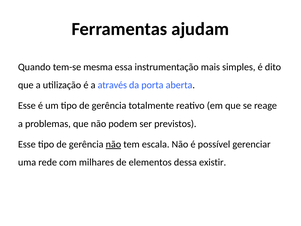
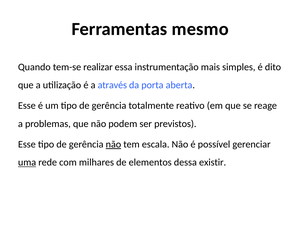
ajudam: ajudam -> mesmo (200, 29)
mesma: mesma -> realizar (98, 67)
uma underline: none -> present (27, 162)
